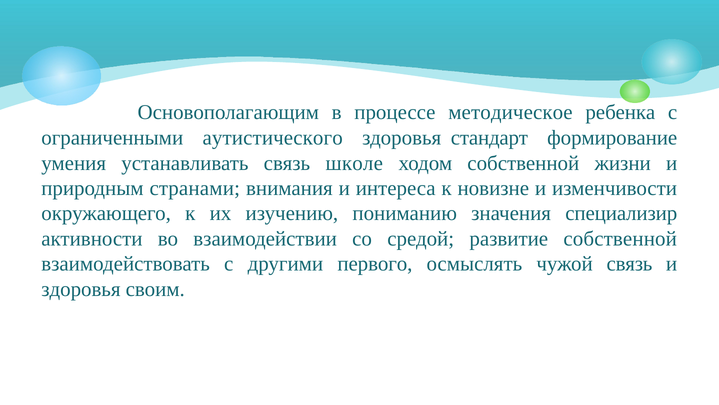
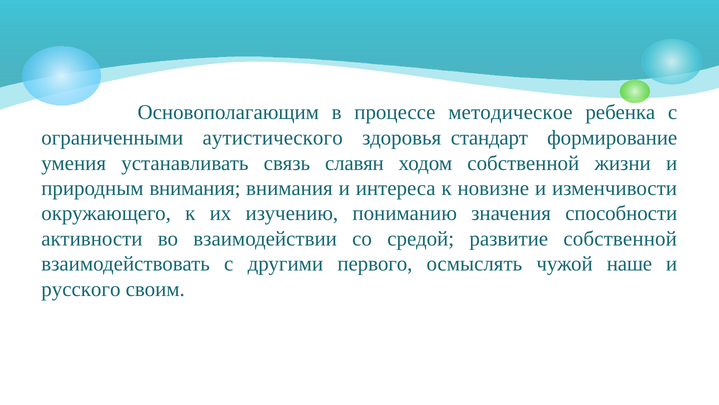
школе: школе -> славян (354, 163)
природным странами: странами -> внимания (195, 188)
специализир: специализир -> способности (621, 213)
чужой связь: связь -> наше (629, 264)
здоровья: здоровья -> русского (81, 289)
